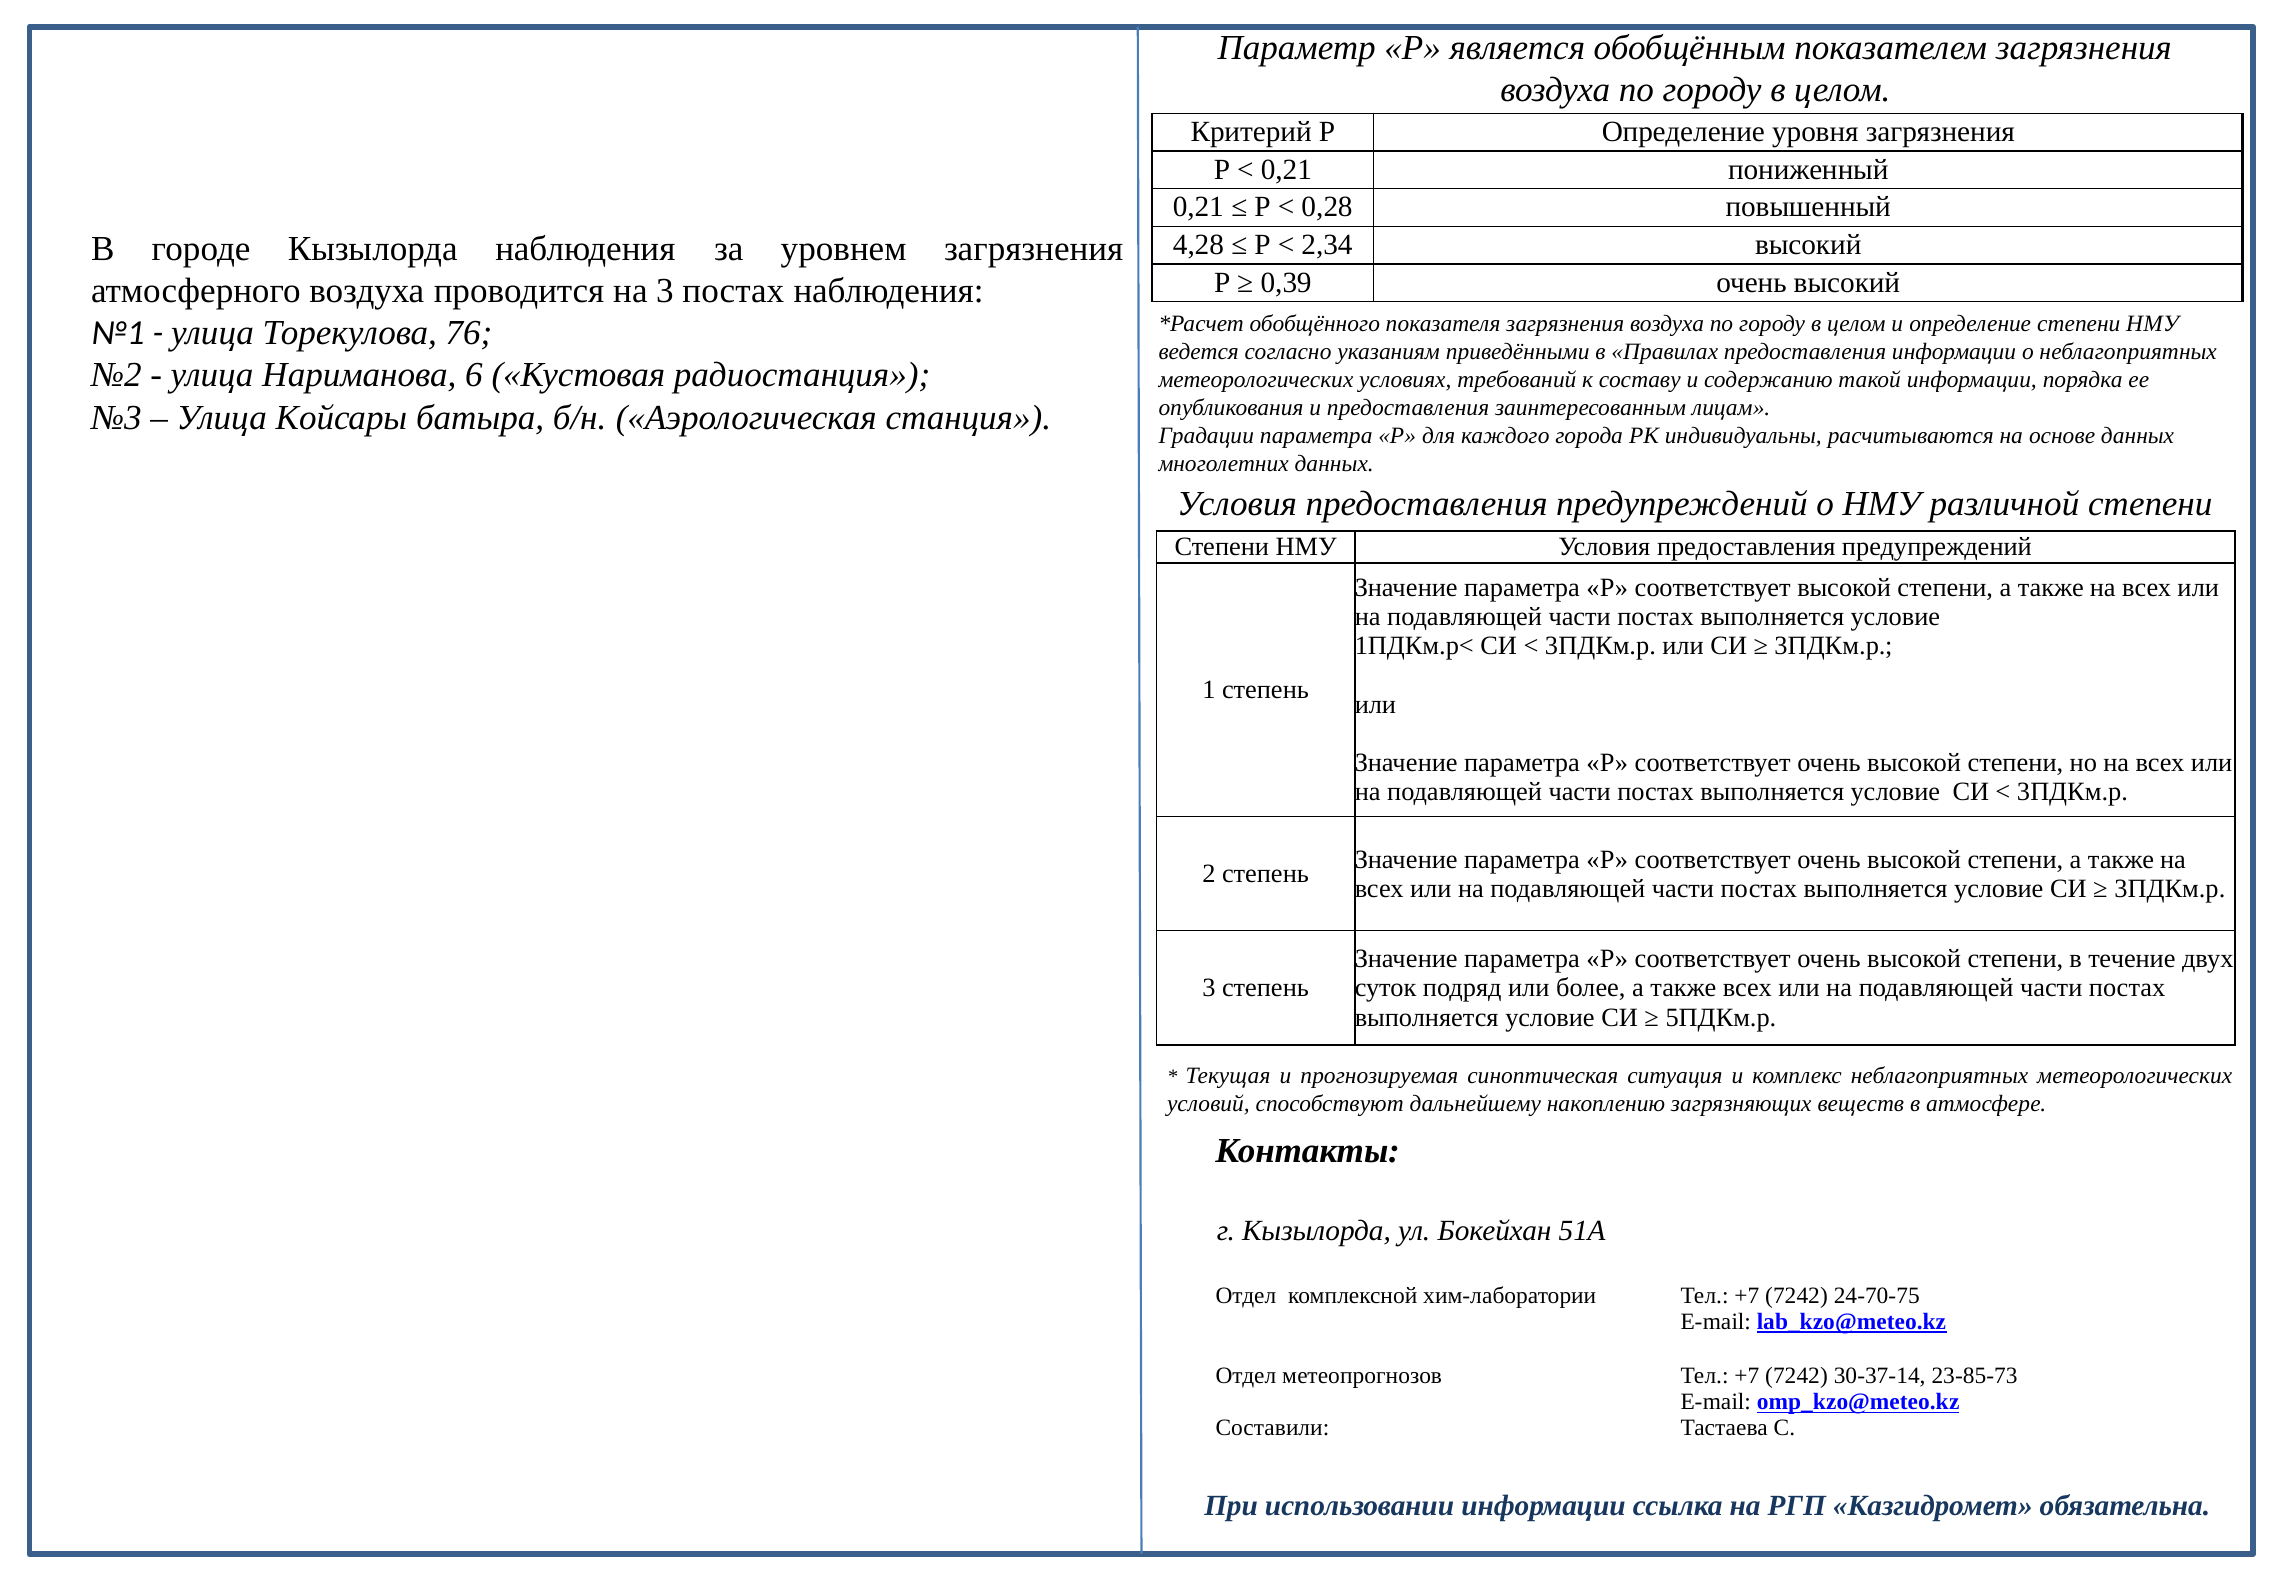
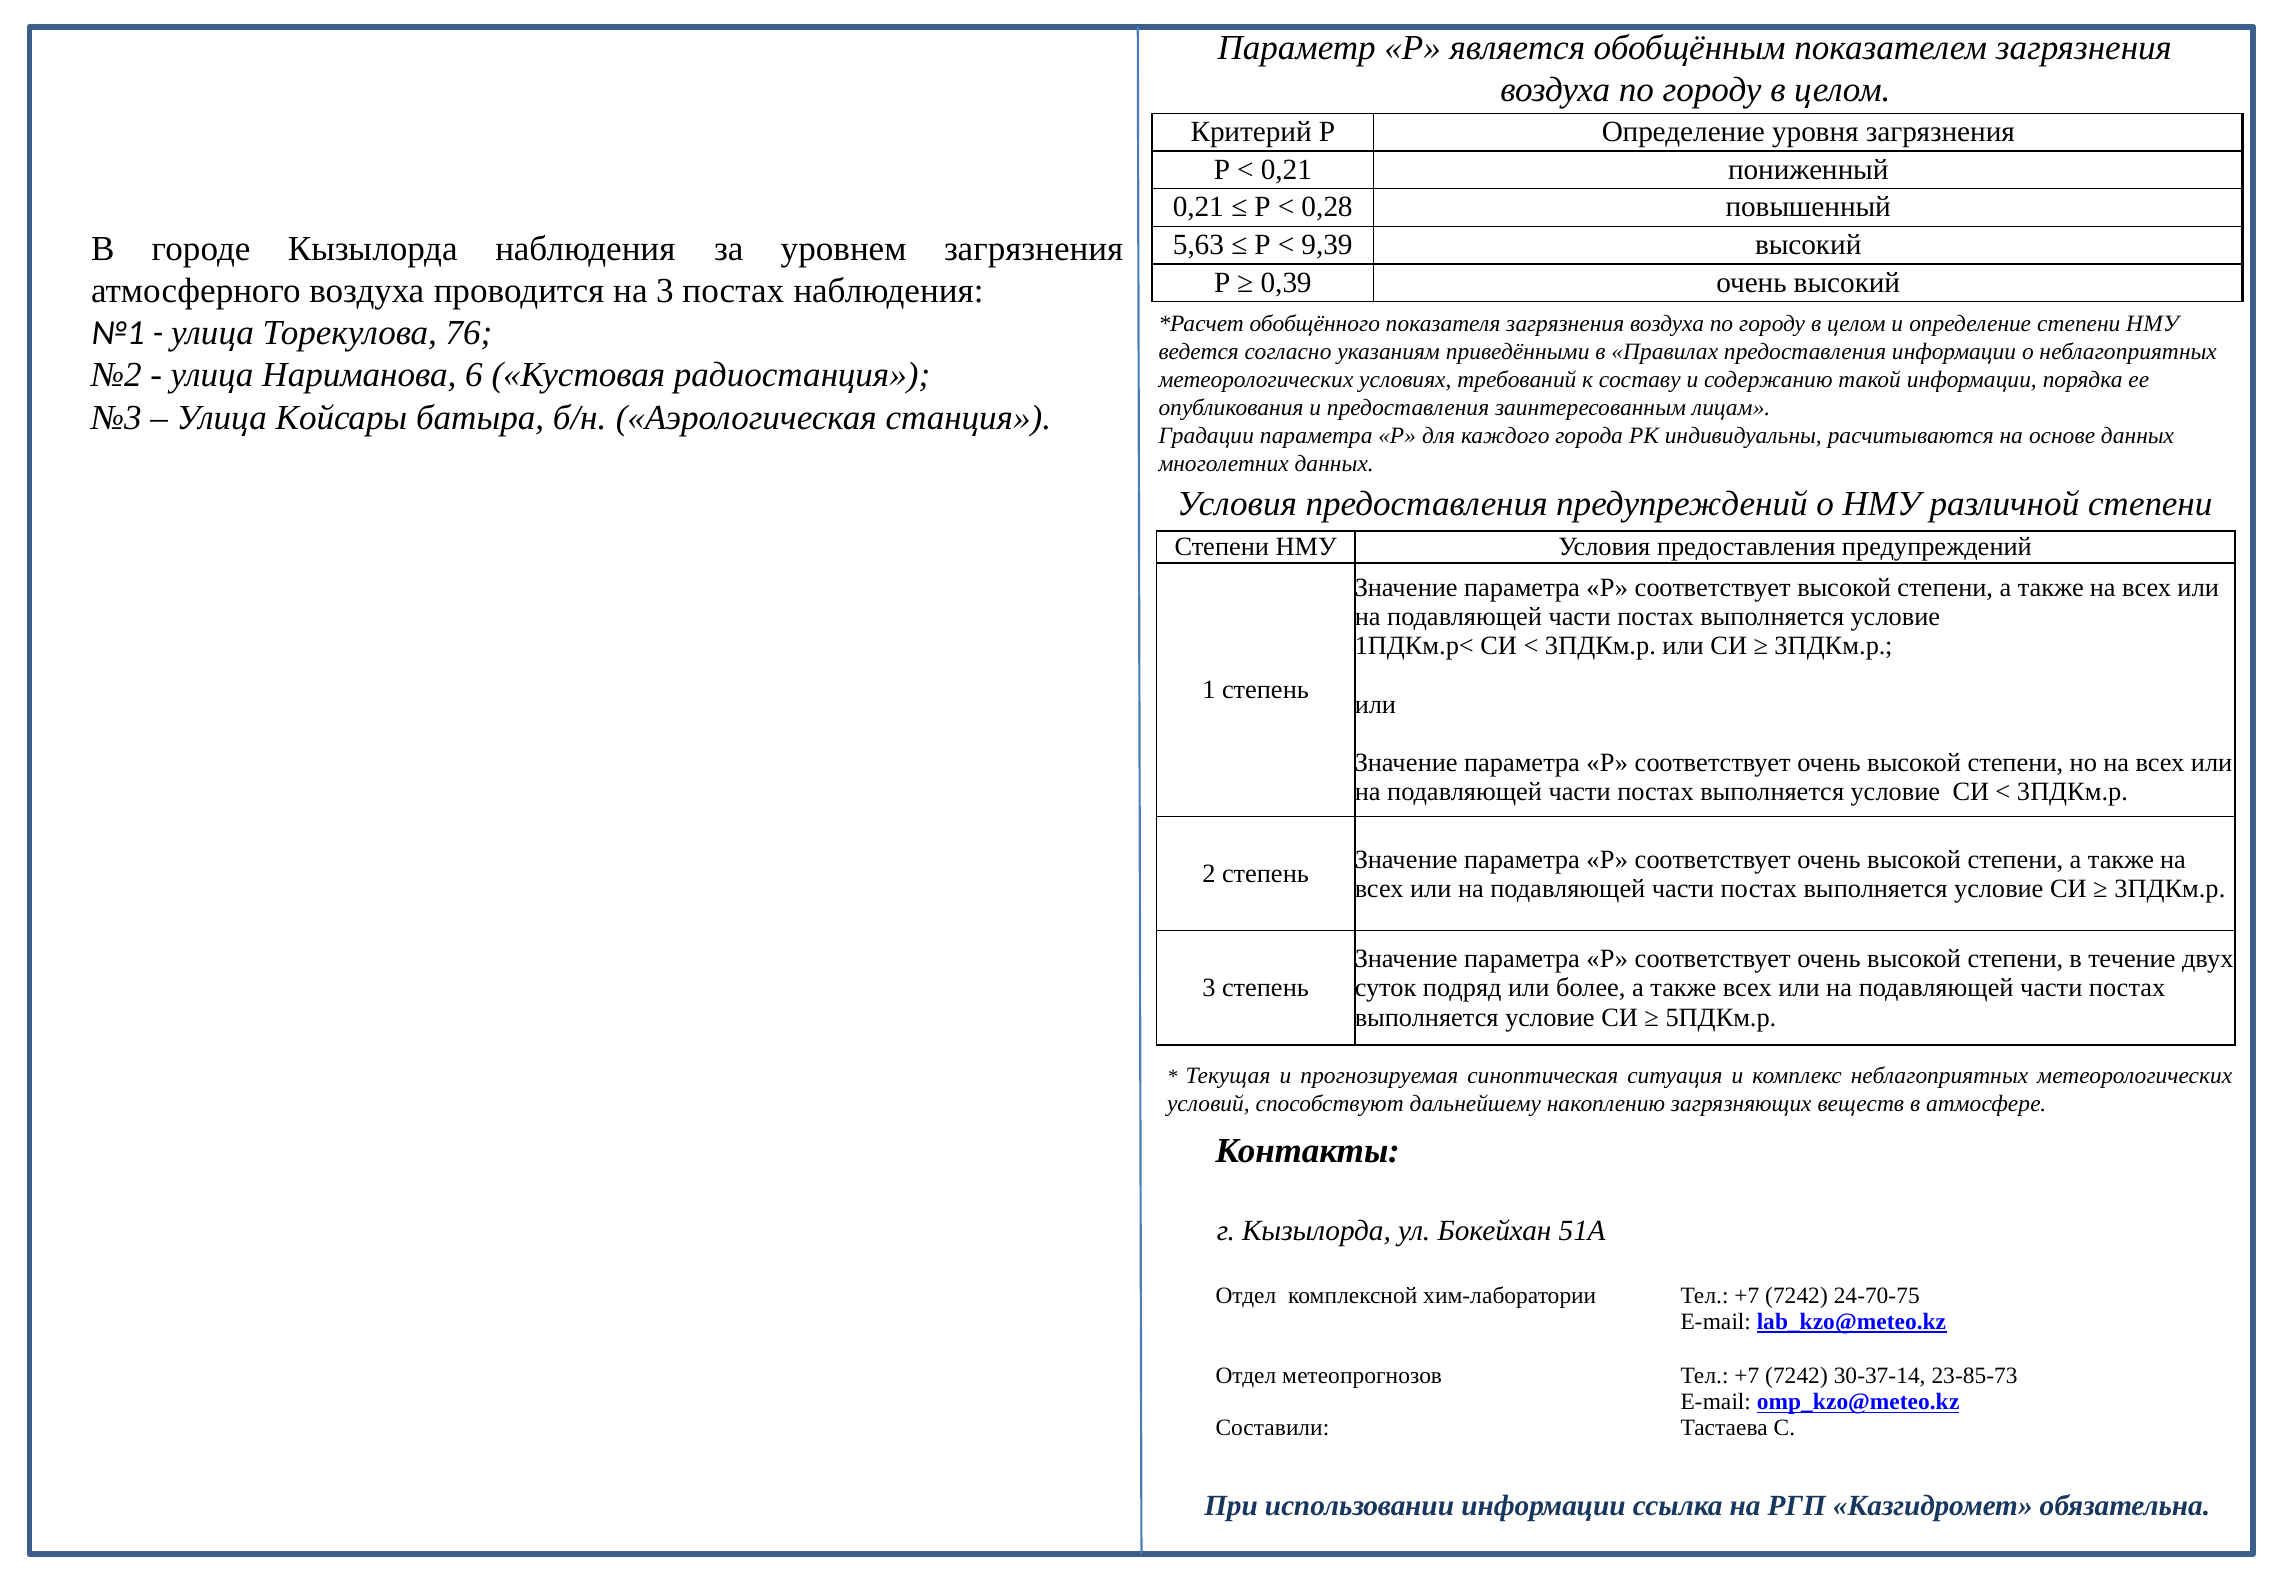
4,28: 4,28 -> 5,63 (1198, 245)
2,34: 2,34 -> 9,39 (1327, 245)
